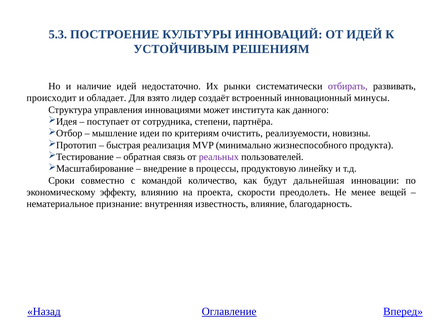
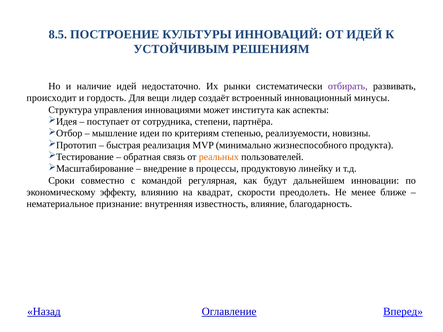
5.3: 5.3 -> 8.5 (58, 34)
обладает: обладает -> гордость (106, 98)
взято: взято -> вещи (158, 98)
данного: данного -> аспекты (311, 110)
очистить: очистить -> степенью (242, 133)
реальных colour: purple -> orange (219, 157)
количество: количество -> регулярная (213, 181)
дальнейшая: дальнейшая -> дальнейшем (319, 181)
проекта: проекта -> квадрат (215, 192)
вещей: вещей -> ближе (393, 192)
